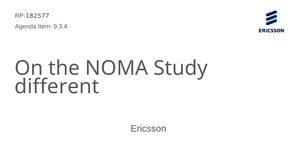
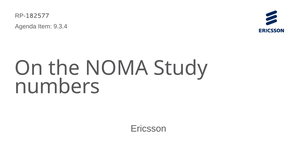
different: different -> numbers (57, 87)
